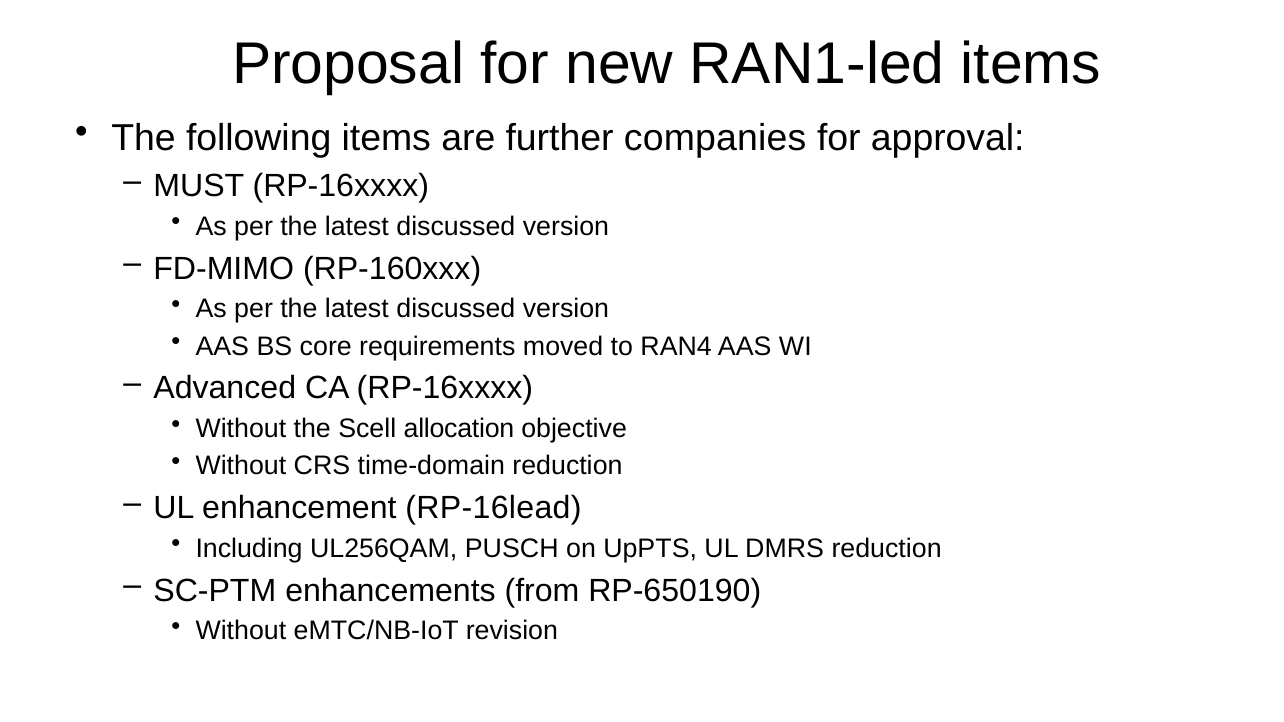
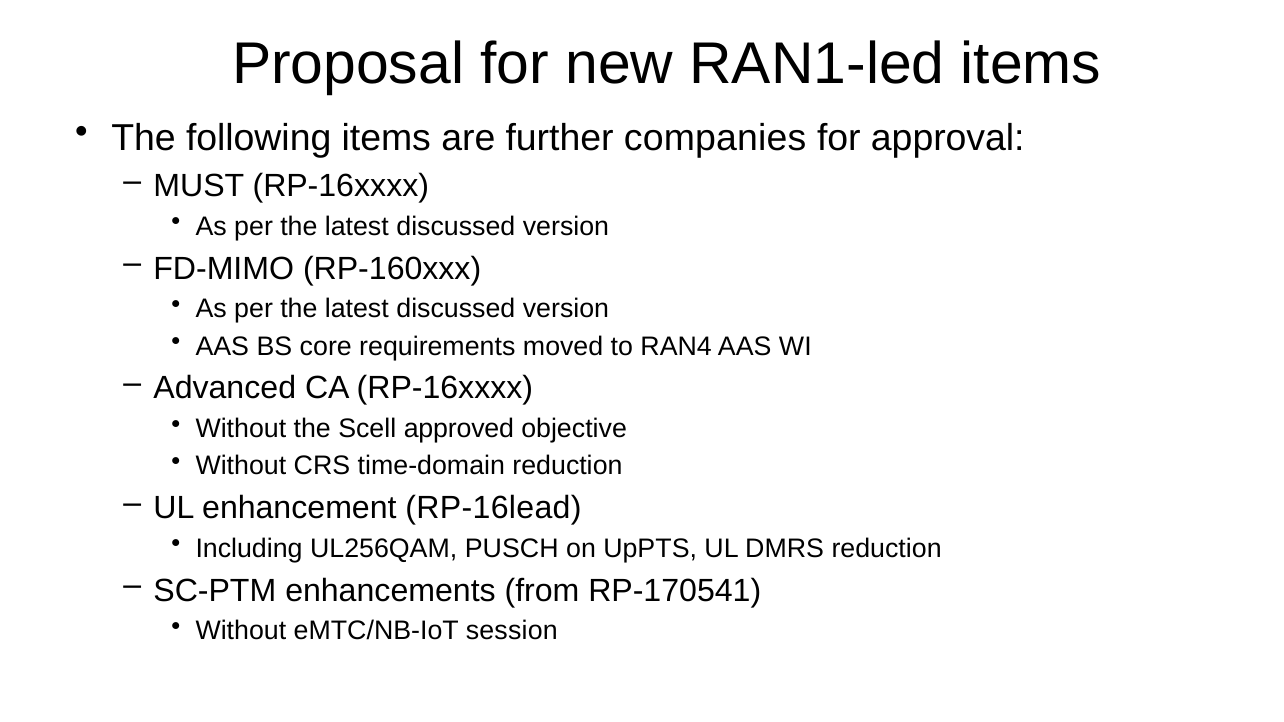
allocation: allocation -> approved (459, 429)
RP-650190: RP-650190 -> RP-170541 (675, 590)
revision: revision -> session (512, 631)
